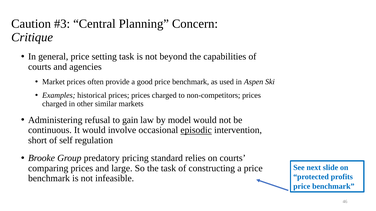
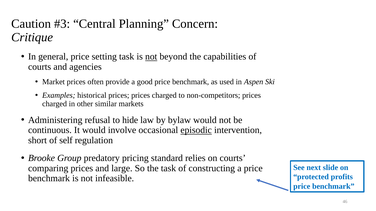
not underline: none -> present (151, 57)
gain: gain -> hide (130, 120)
model: model -> bylaw (179, 120)
